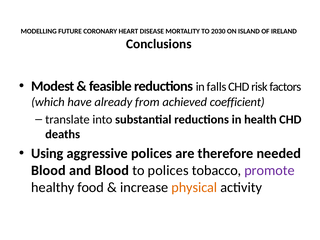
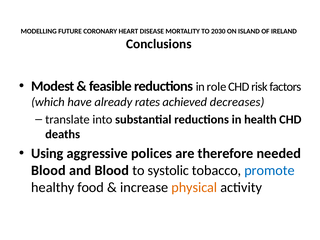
falls: falls -> role (216, 87)
from: from -> rates (147, 102)
coefficient: coefficient -> decreases (237, 102)
to polices: polices -> systolic (168, 170)
promote colour: purple -> blue (269, 170)
